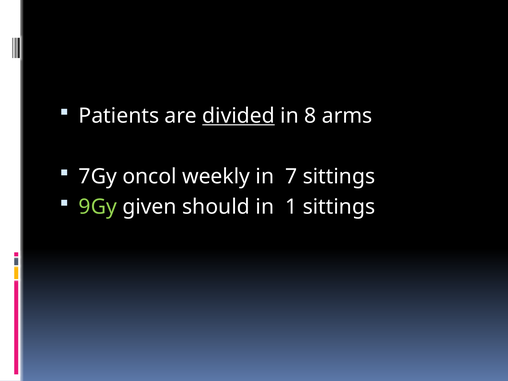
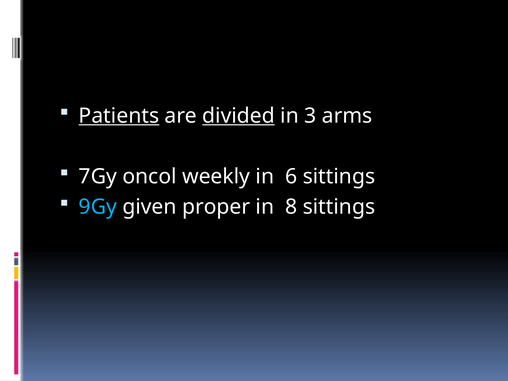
Patients underline: none -> present (119, 116)
8: 8 -> 3 (310, 116)
7: 7 -> 6 (291, 176)
9Gy colour: light green -> light blue (98, 207)
should: should -> proper (216, 207)
1: 1 -> 8 (291, 207)
